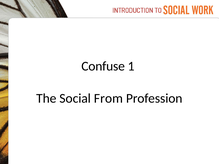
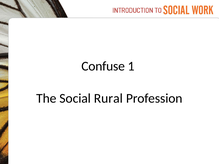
From: From -> Rural (108, 98)
